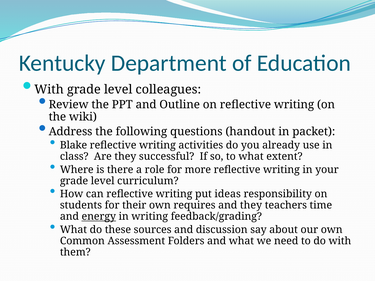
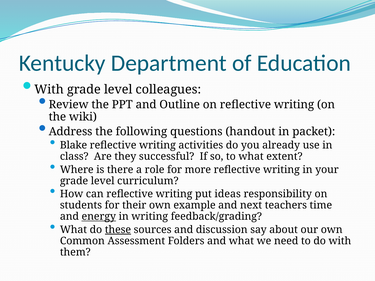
requires: requires -> example (195, 205)
and they: they -> next (251, 205)
these underline: none -> present (118, 230)
